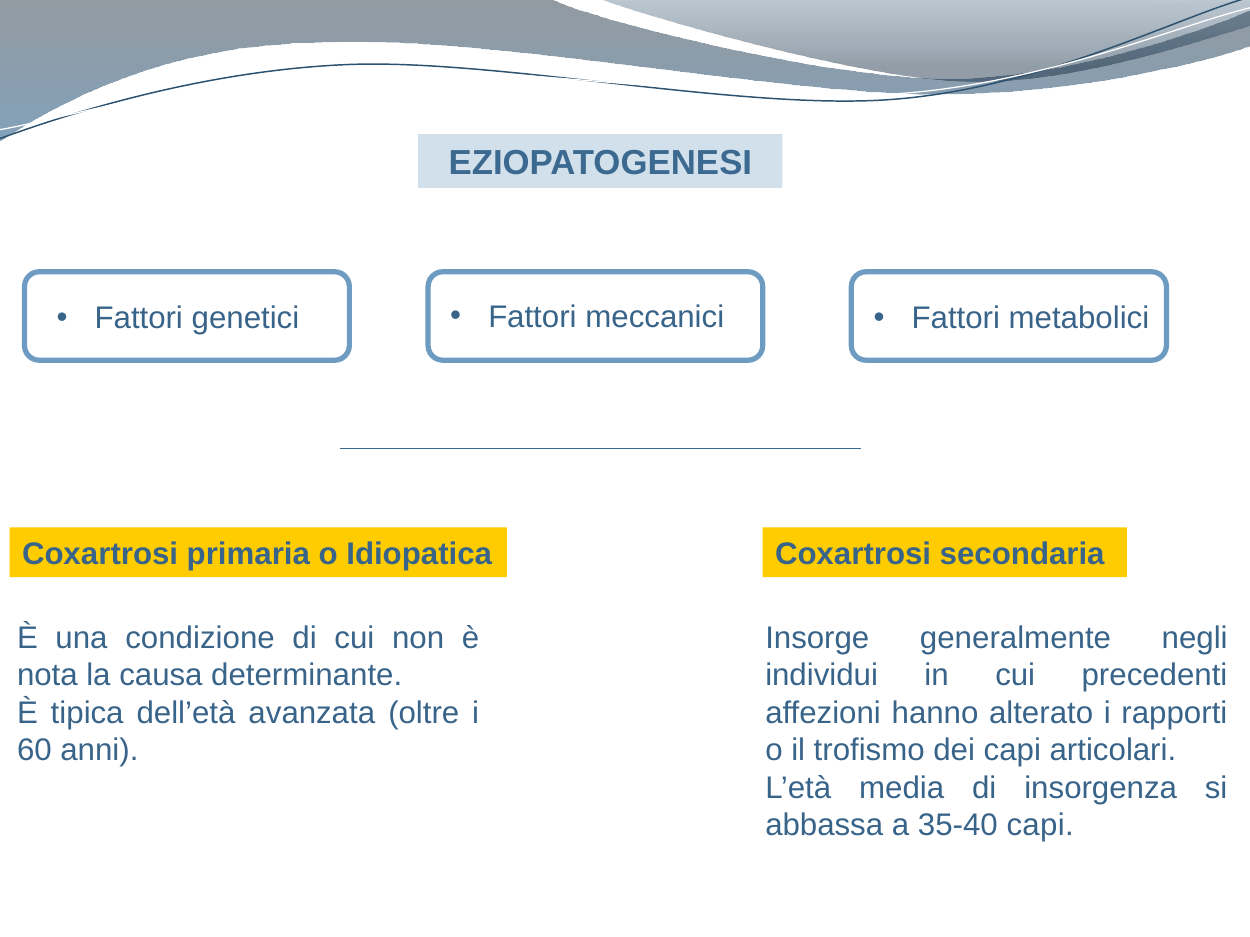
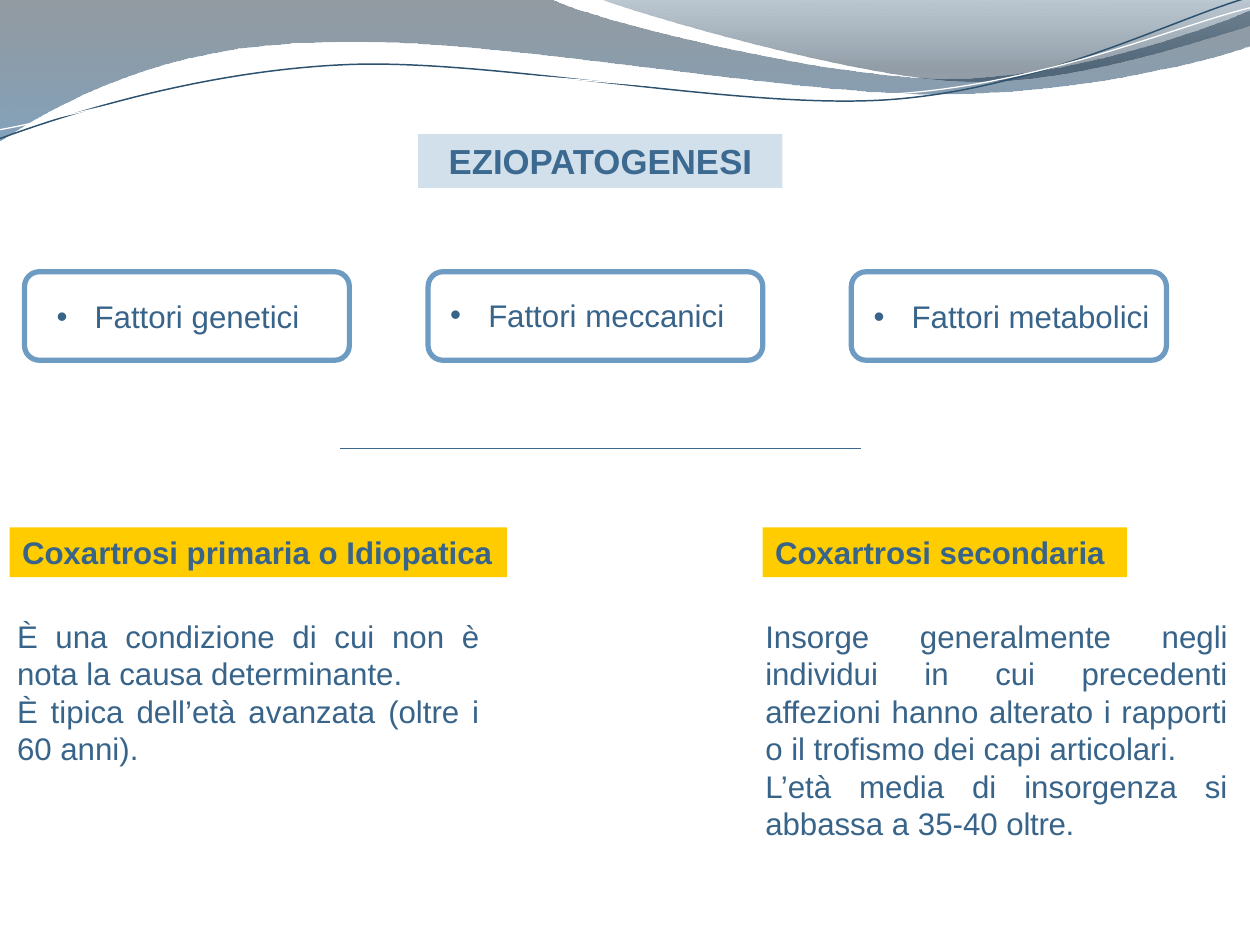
35-40 capi: capi -> oltre (1040, 826)
